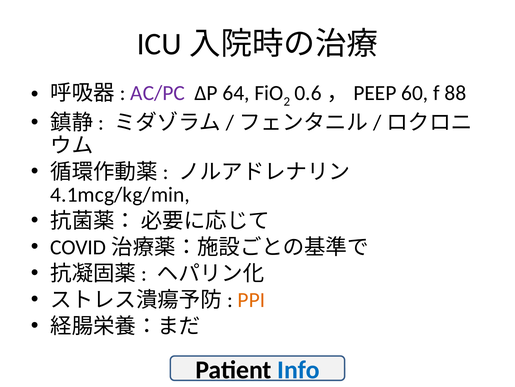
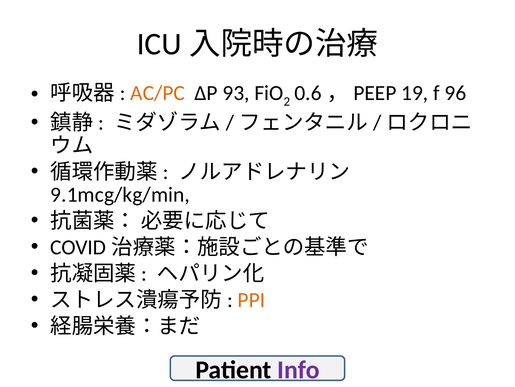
AC/PC colour: purple -> orange (158, 93)
64: 64 -> 93 (236, 93)
60: 60 -> 19 (415, 93)
88: 88 -> 96 (455, 93)
4.1mcg/kg/min: 4.1mcg/kg/min -> 9.1mcg/kg/min (120, 194)
Info colour: blue -> purple (298, 369)
